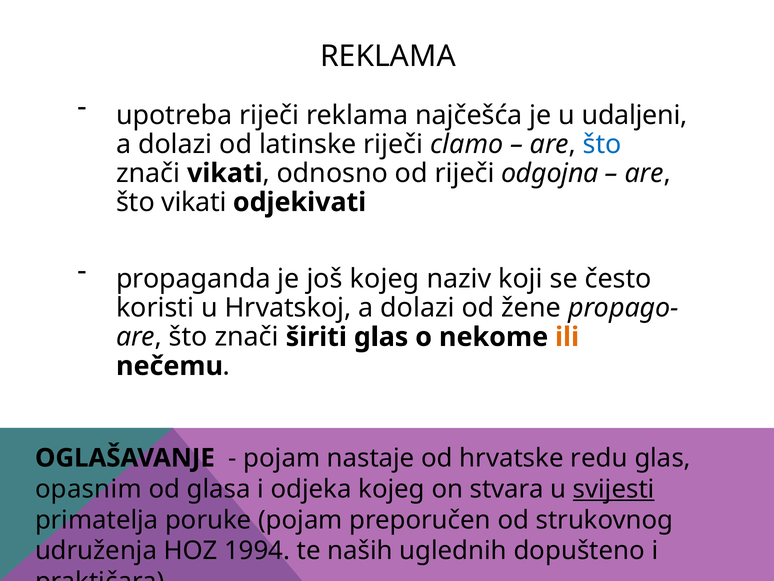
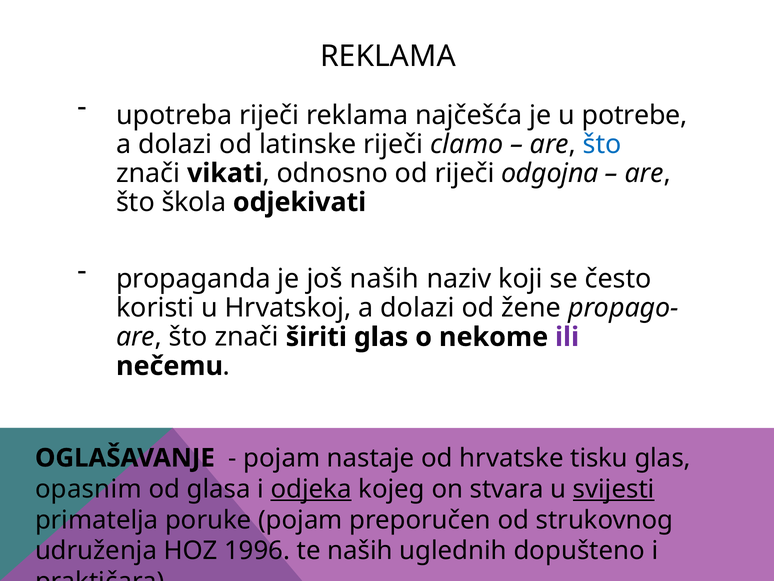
udaljeni: udaljeni -> potrebe (635, 115)
što vikati: vikati -> škola (194, 202)
još kojeg: kojeg -> naših (384, 279)
ili colour: orange -> purple (567, 337)
redu: redu -> tisku (599, 458)
odjeka underline: none -> present (311, 489)
1994: 1994 -> 1996 (257, 551)
